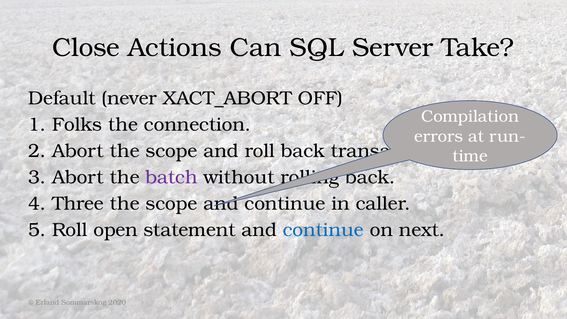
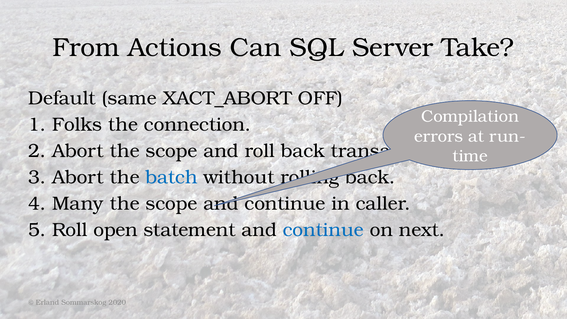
Close: Close -> From (86, 48)
never: never -> same (129, 98)
batch colour: purple -> blue (172, 177)
Three: Three -> Many (78, 204)
